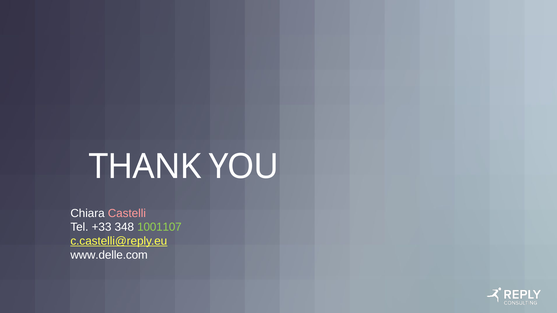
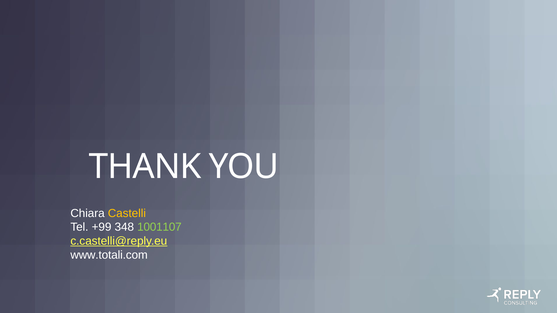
Castelli colour: pink -> yellow (127, 213)
+33: +33 -> +99 (102, 227)
www.delle.com: www.delle.com -> www.totali.com (109, 255)
